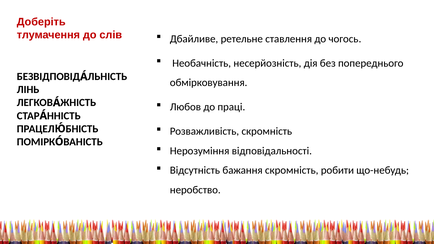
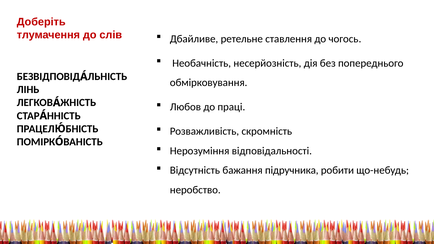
бажання скромність: скромність -> підручника (292, 170)
